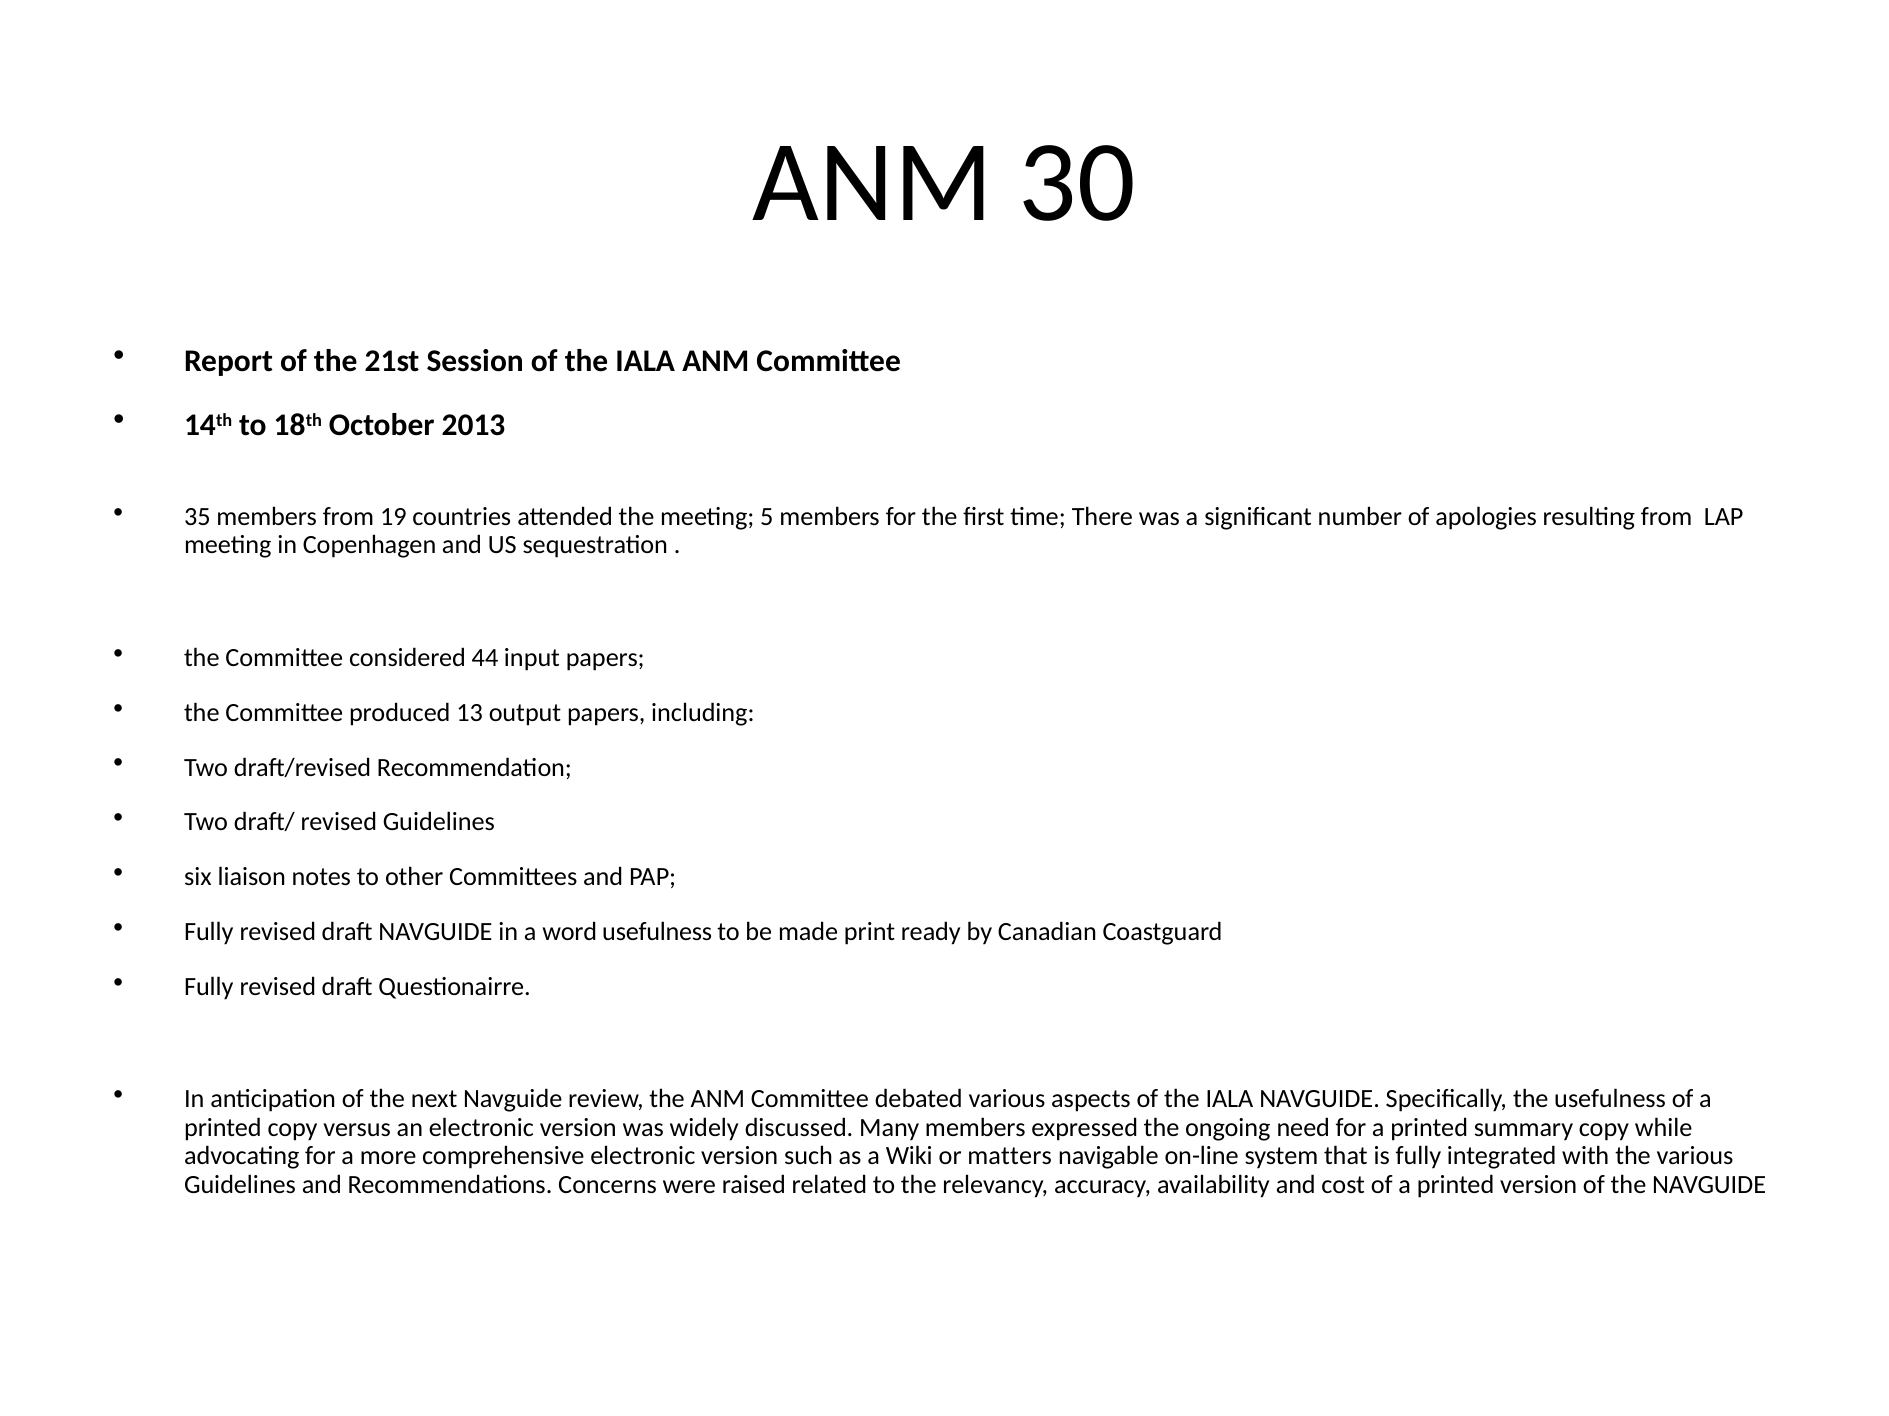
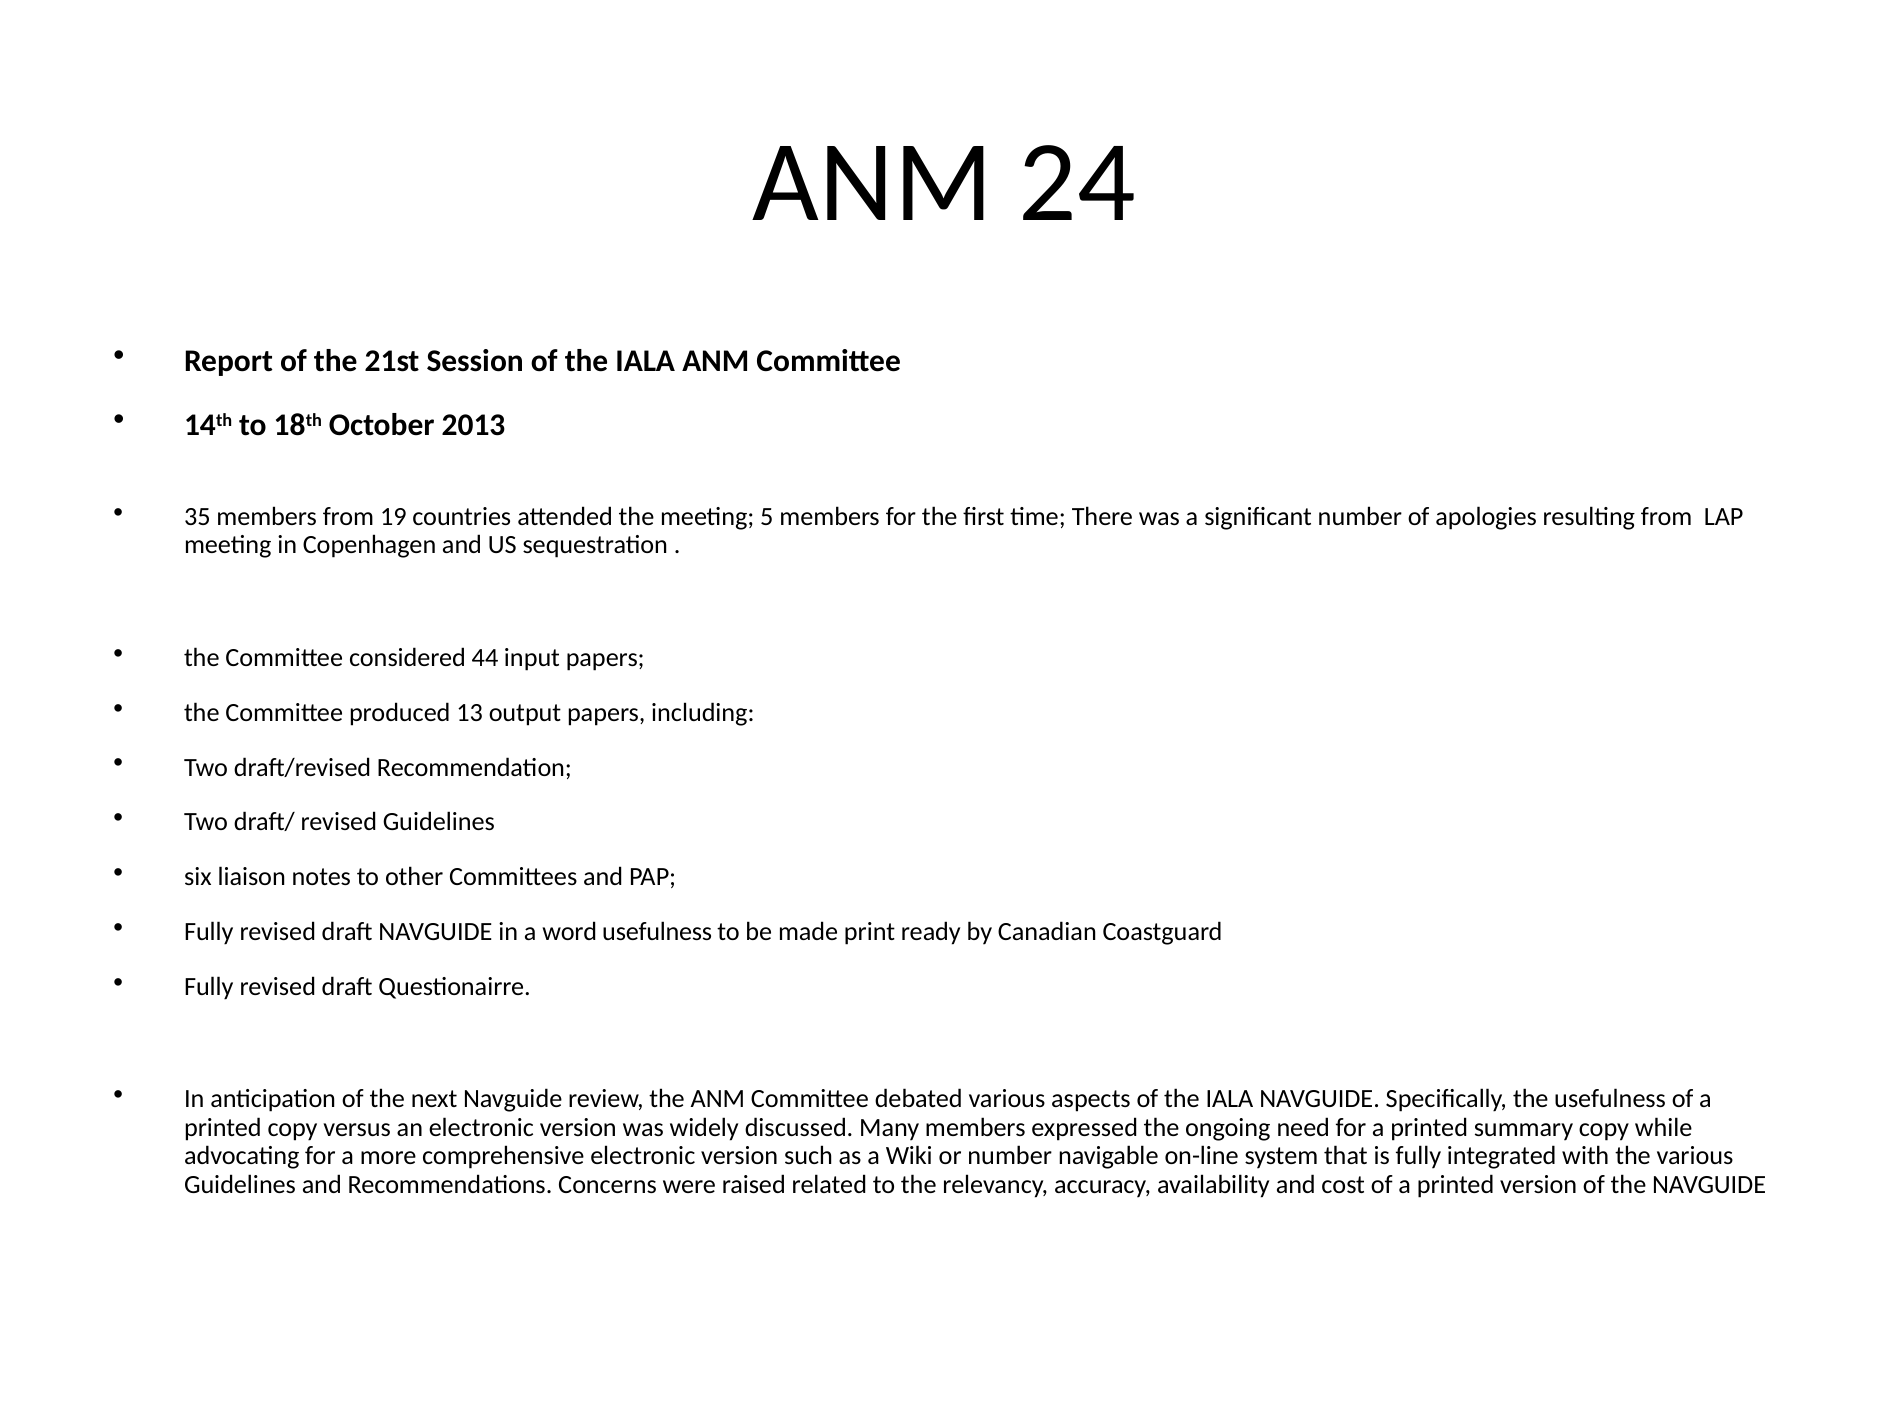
30: 30 -> 24 (1077, 183)
or matters: matters -> number (1010, 1157)
